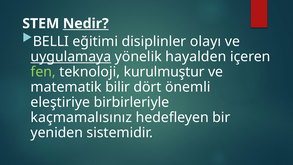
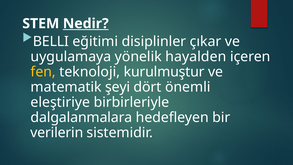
olayı: olayı -> çıkar (206, 41)
uygulamaya underline: present -> none (71, 57)
fen colour: light green -> yellow (43, 72)
bilir: bilir -> şeyi (118, 87)
kaçmamalısınız: kaçmamalısınız -> dalgalanmalara (81, 117)
yeniden: yeniden -> verilerin (57, 132)
